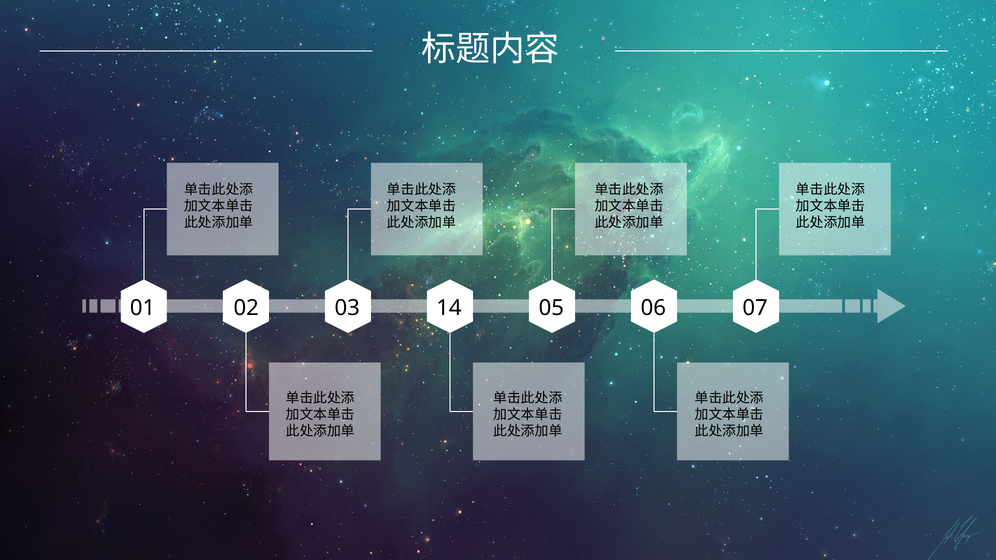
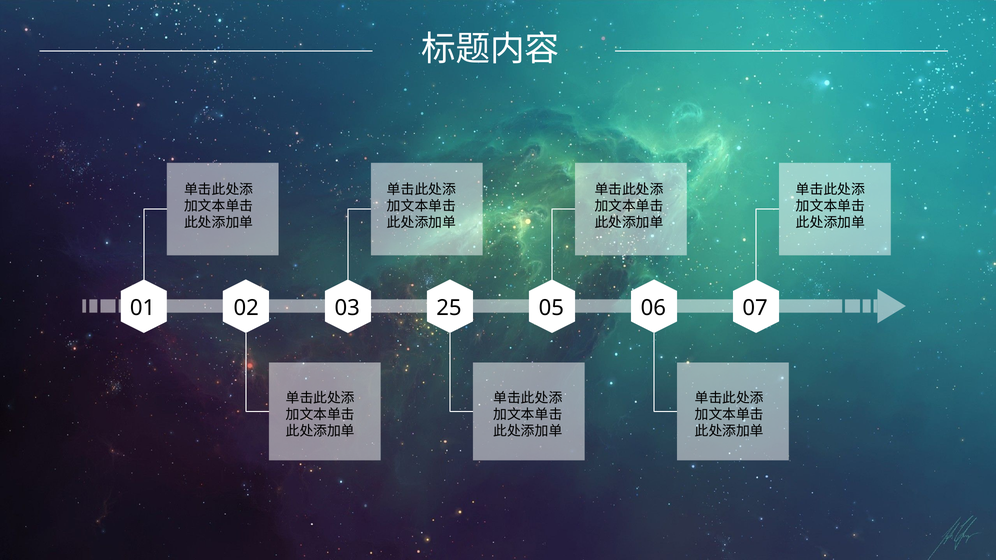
14: 14 -> 25 (449, 308)
